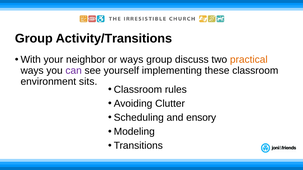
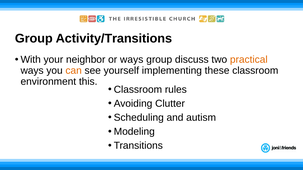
can colour: purple -> orange (74, 71)
sits: sits -> this (88, 82)
ensory: ensory -> autism (201, 118)
